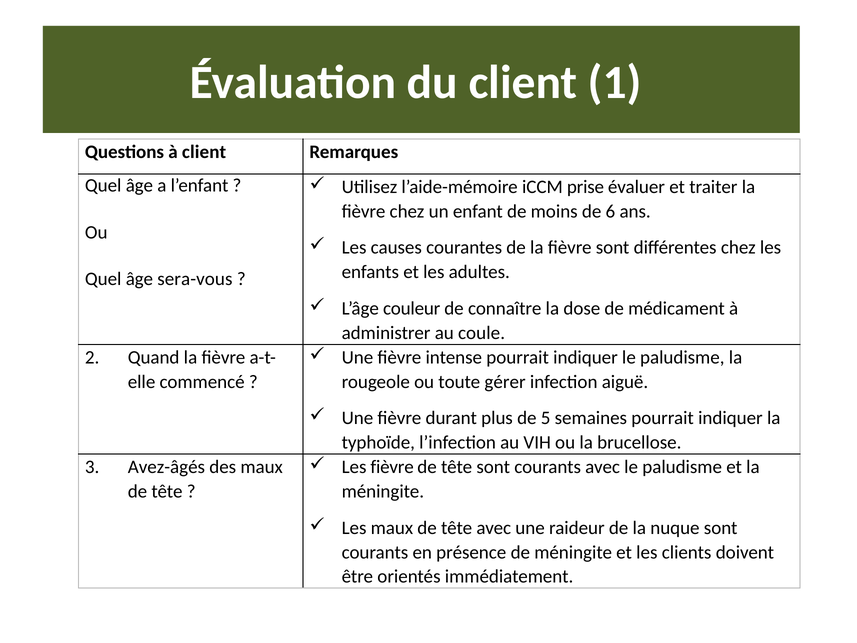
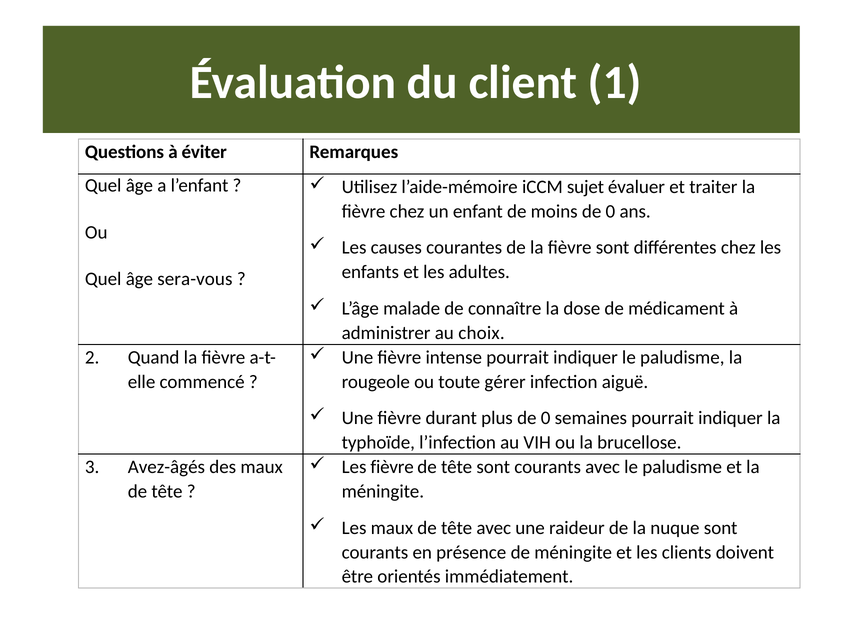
à client: client -> éviter (204, 152)
prise: prise -> sujet (585, 187)
moins de 6: 6 -> 0 (610, 211)
couleur: couleur -> malade (412, 308)
coule: coule -> choix (481, 333)
plus de 5: 5 -> 0 (546, 418)
